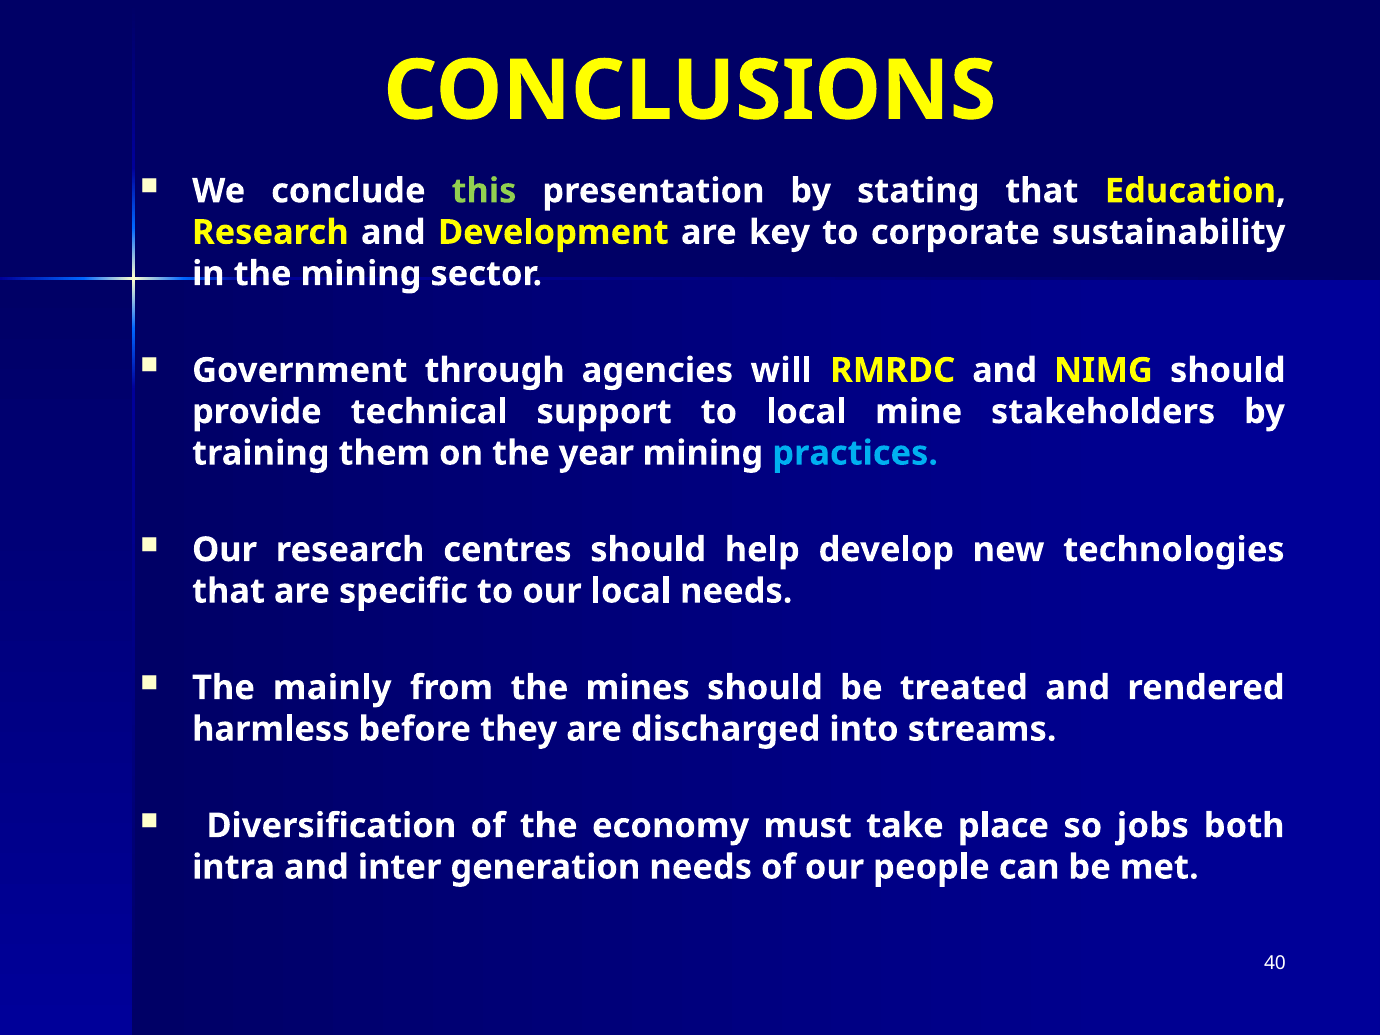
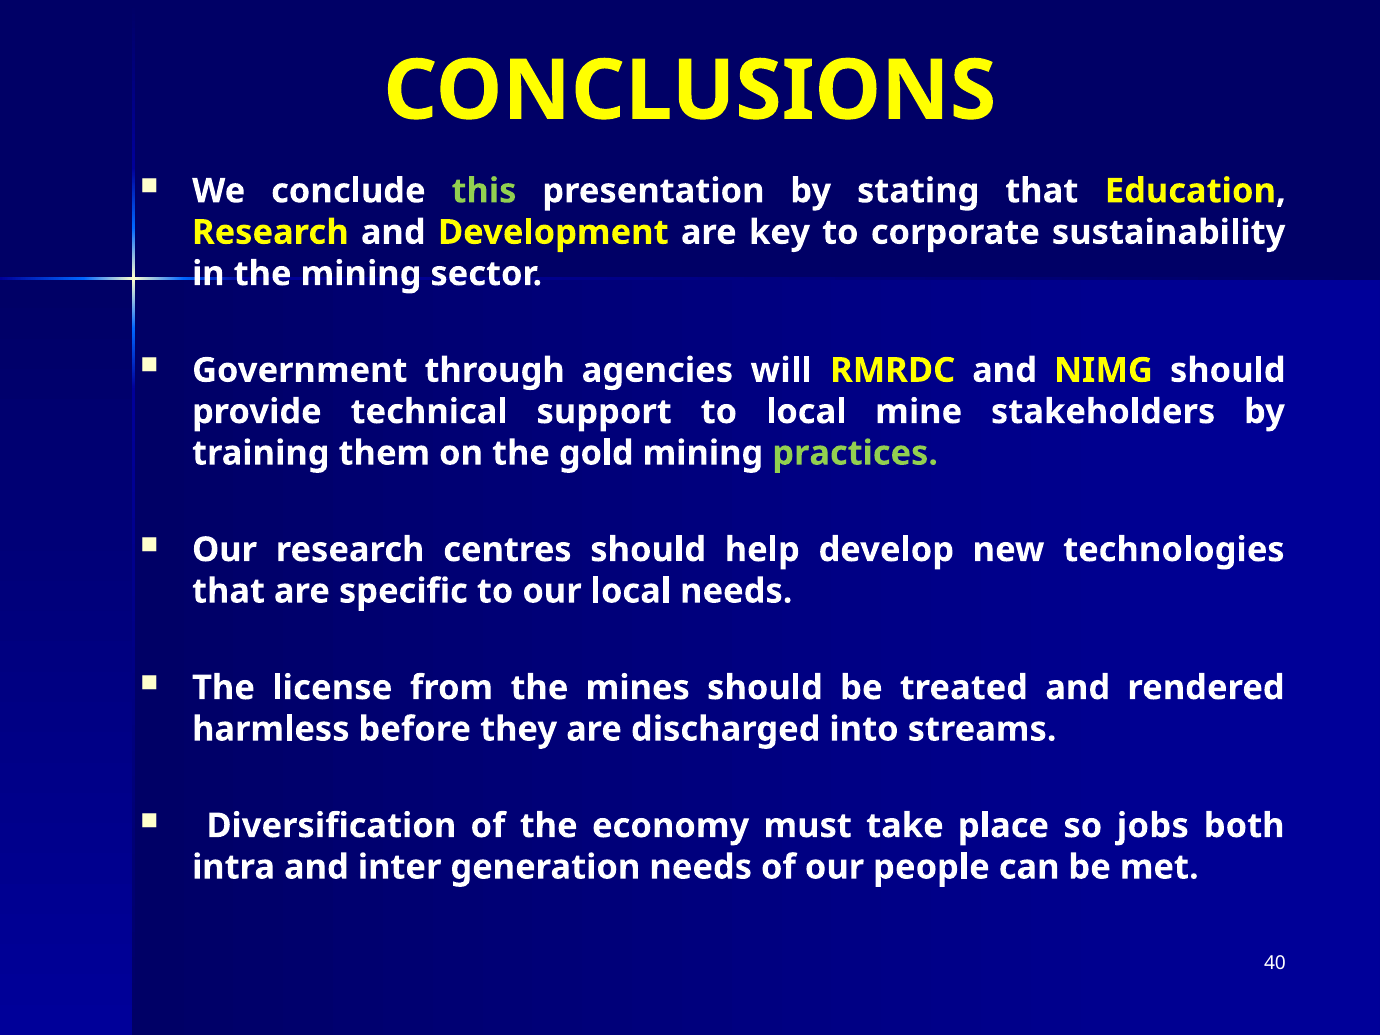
year: year -> gold (596, 453)
practices colour: light blue -> light green (855, 453)
mainly: mainly -> license (332, 688)
